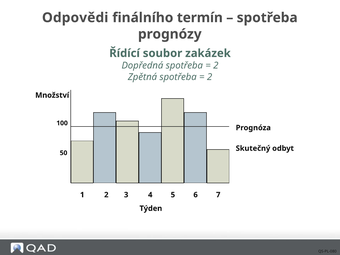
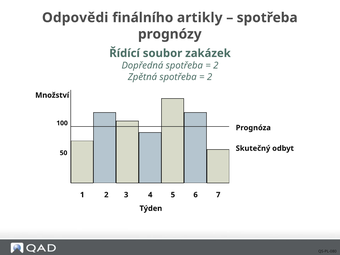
termín: termín -> artikly (200, 18)
